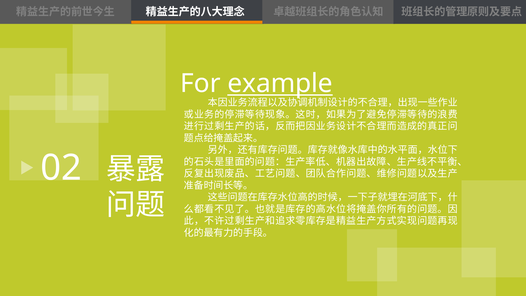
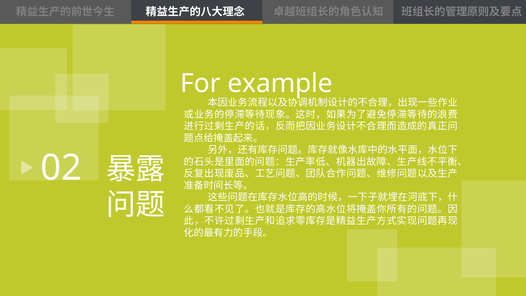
example underline: present -> none (280, 84)
